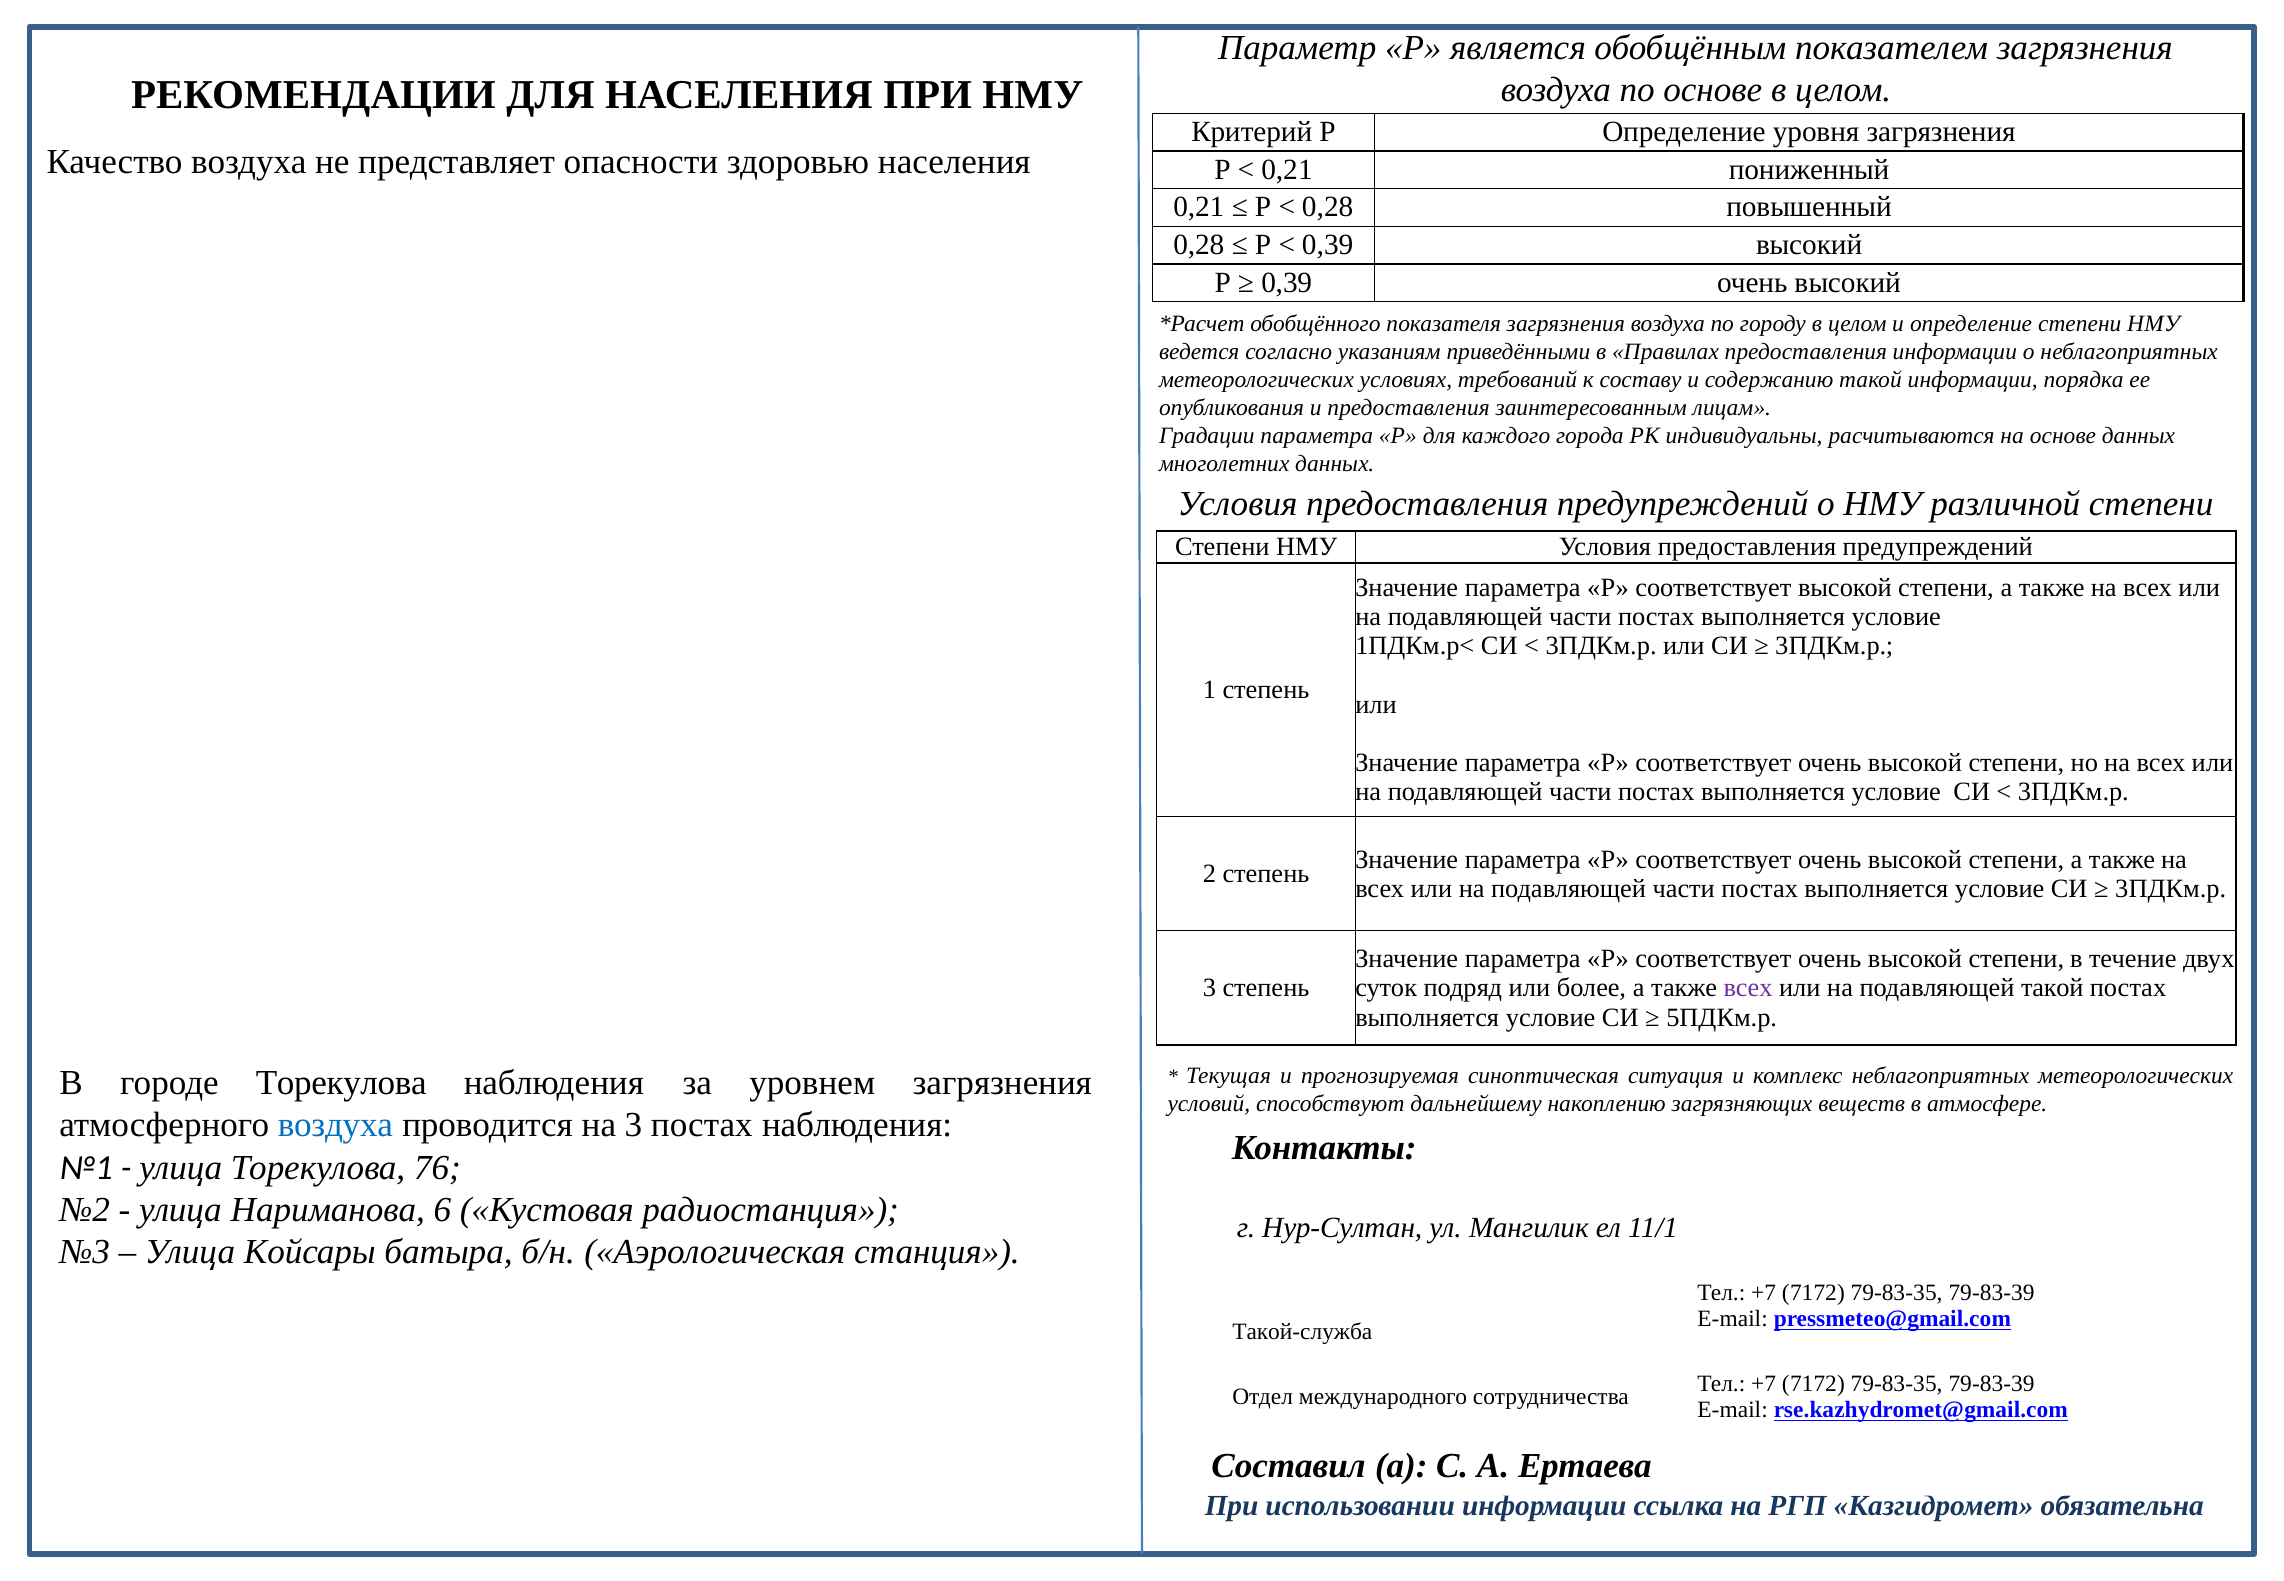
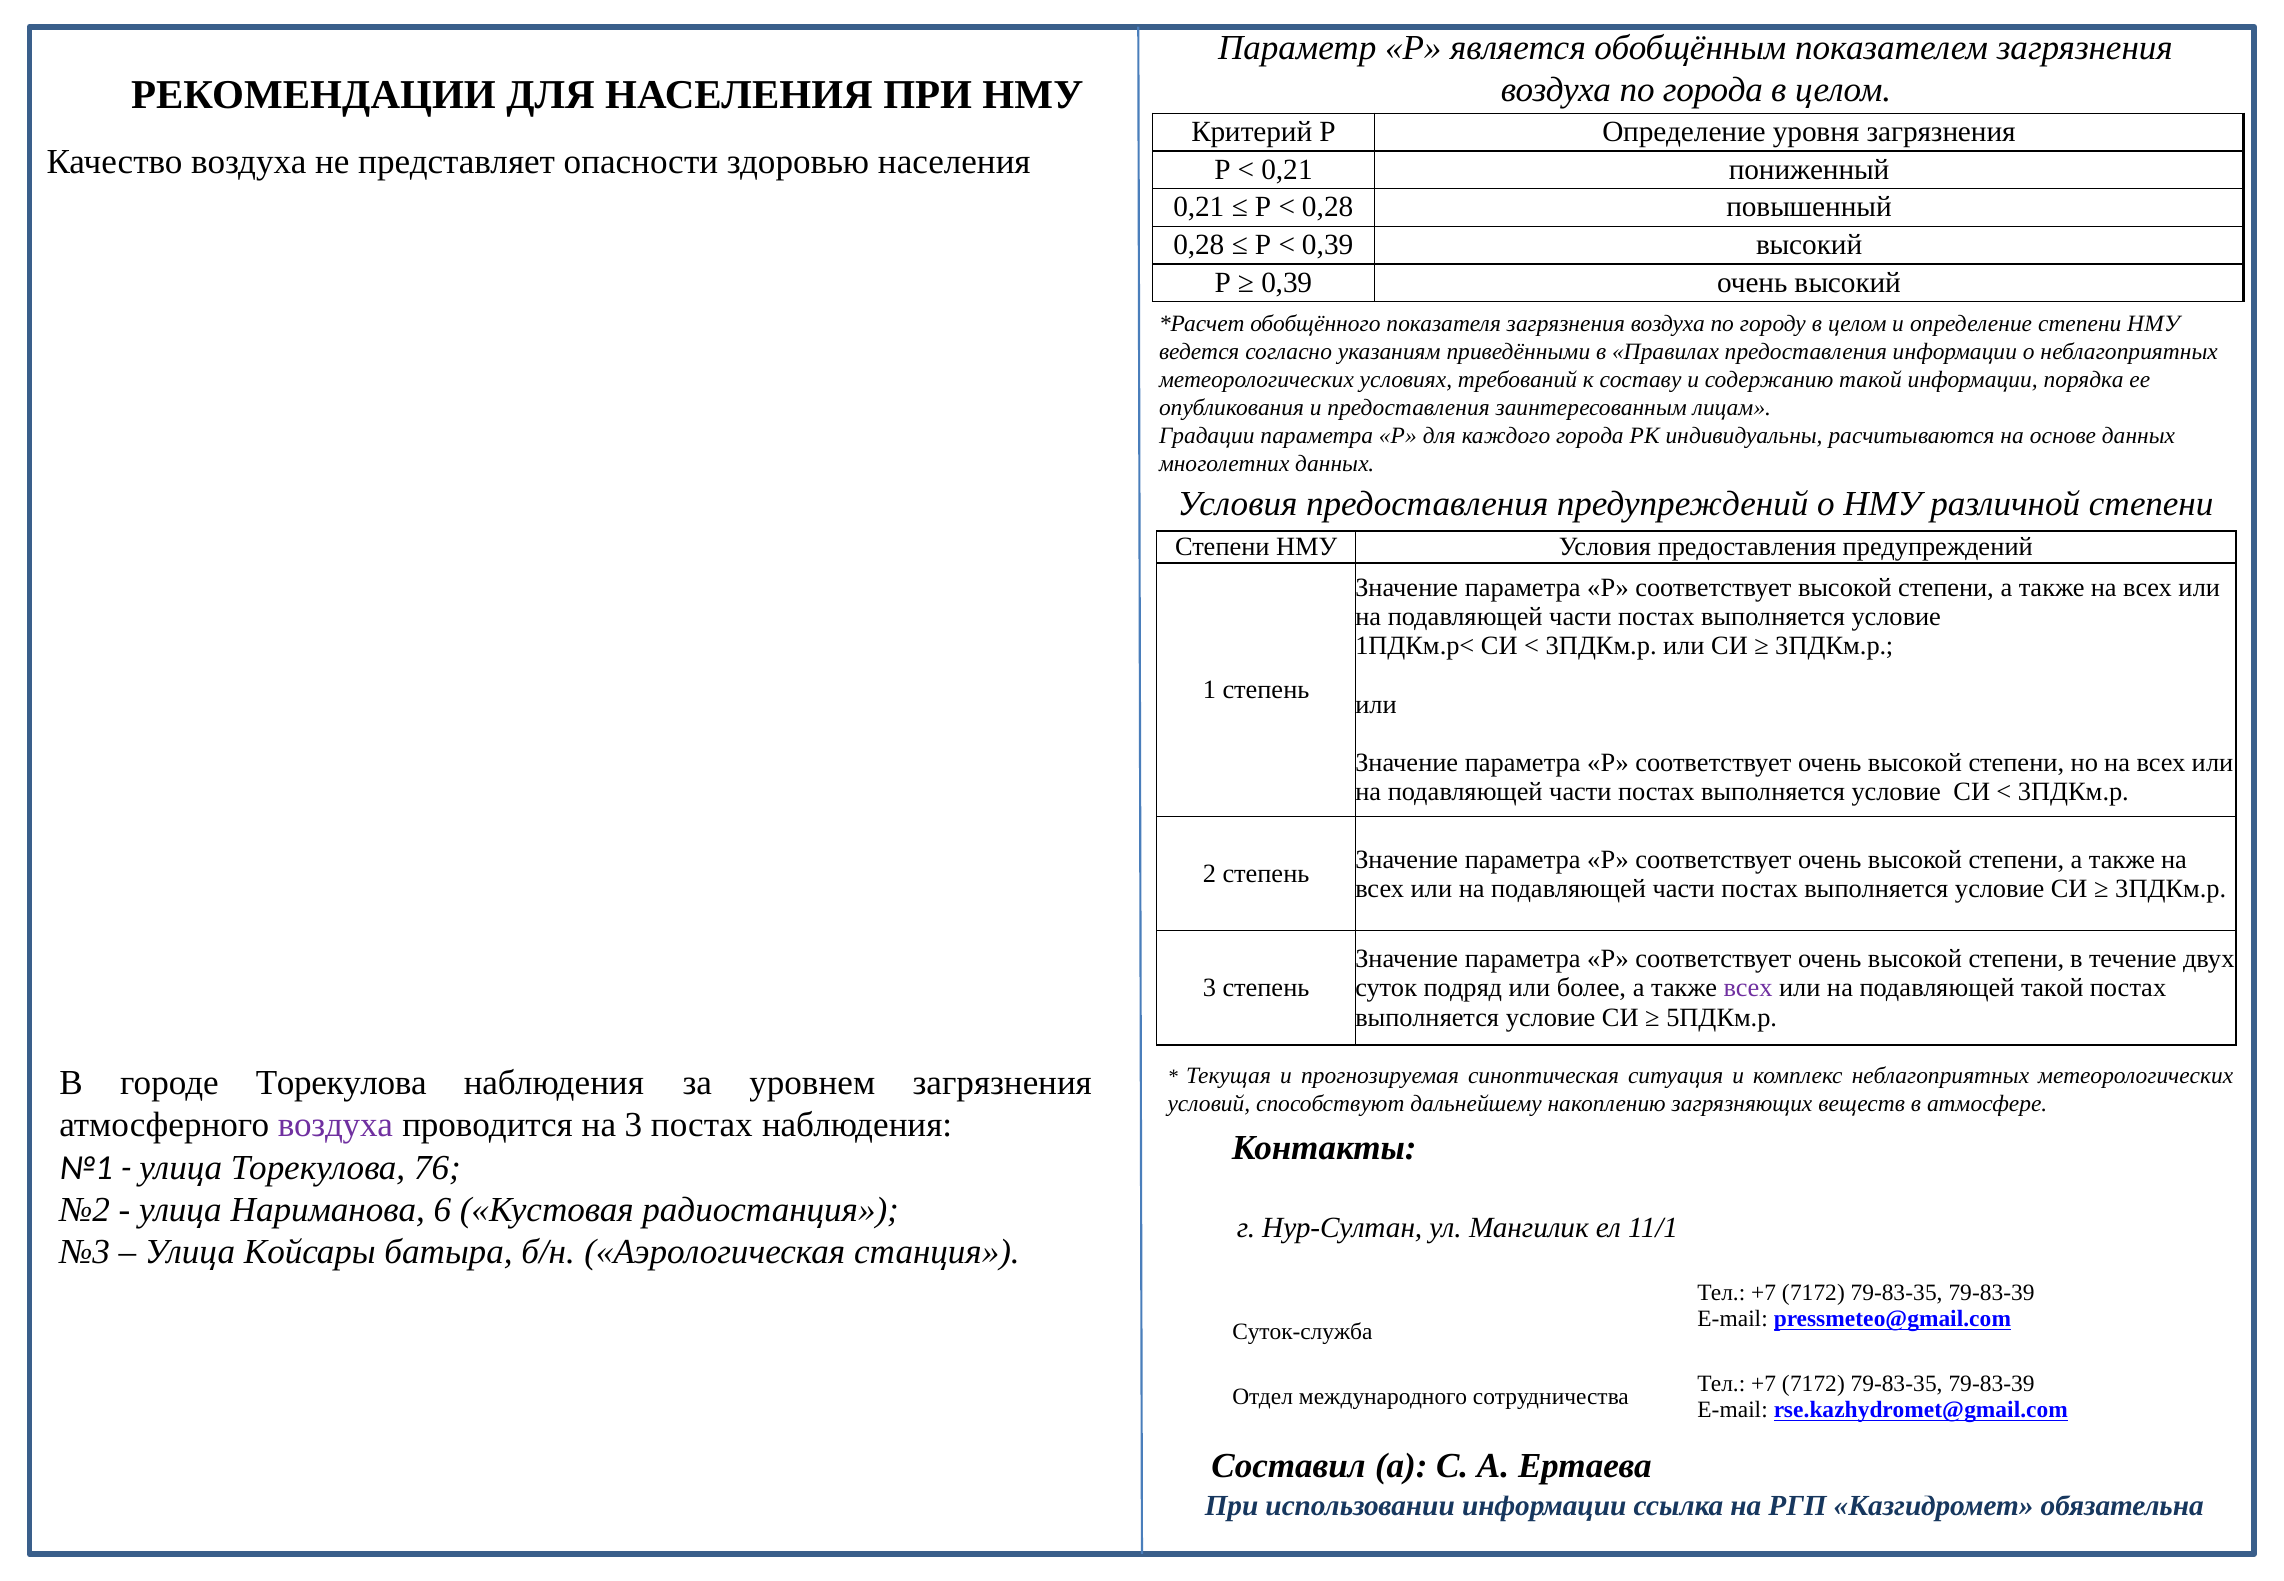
по основе: основе -> города (1713, 90)
воздуха colour: blue -> purple (335, 1125)
Такой-служба: Такой-служба -> Суток-служба (1302, 1332)
